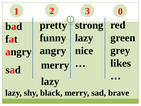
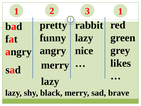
3 0: 0 -> 1 (120, 11)
strong: strong -> rabbit (89, 25)
